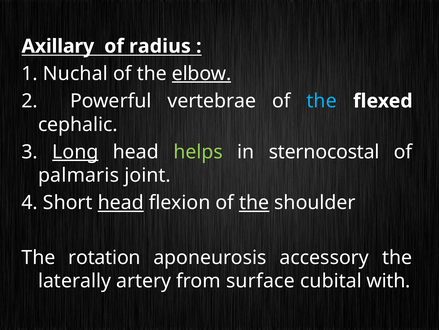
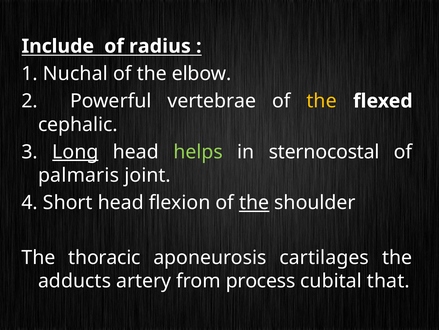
Axillary: Axillary -> Include (58, 46)
elbow underline: present -> none (202, 73)
the colour: light blue -> yellow (322, 101)
head underline: present -> none (121, 202)
rotation: rotation -> thoracic (104, 257)
accessory: accessory -> cartilages (324, 257)
laterally: laterally -> adducts (75, 281)
surface: surface -> process (261, 281)
with: with -> that (388, 281)
